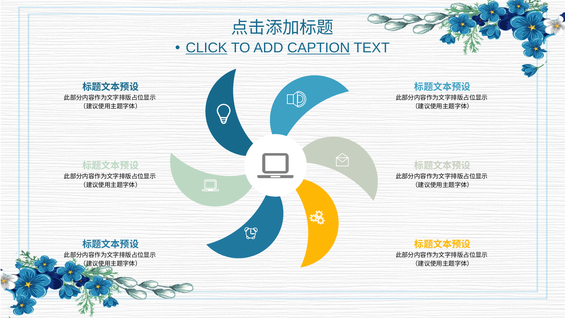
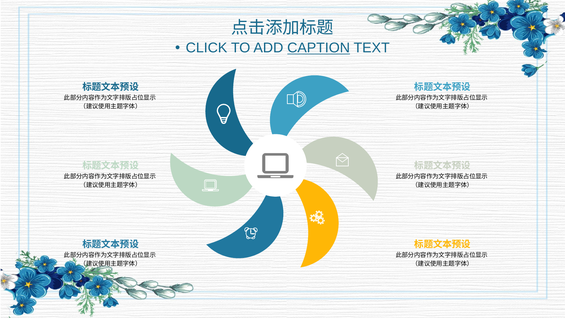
CLICK underline: present -> none (207, 48)
